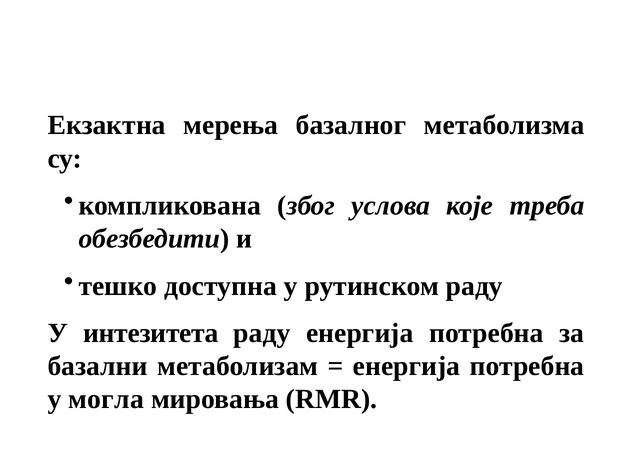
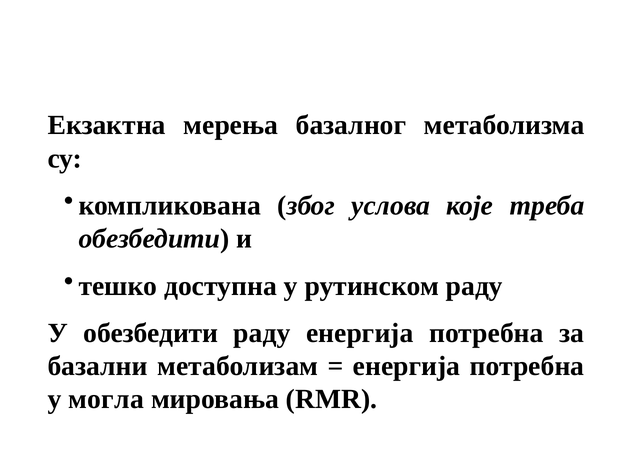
У интезитета: интезитета -> обезбедити (151, 333)
